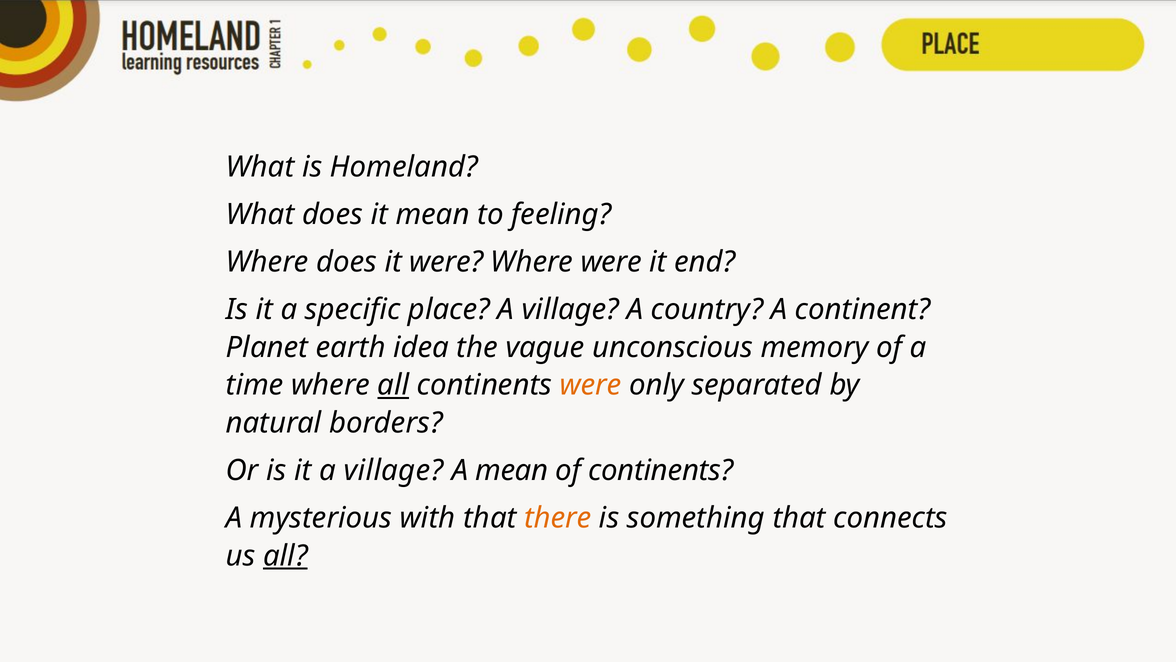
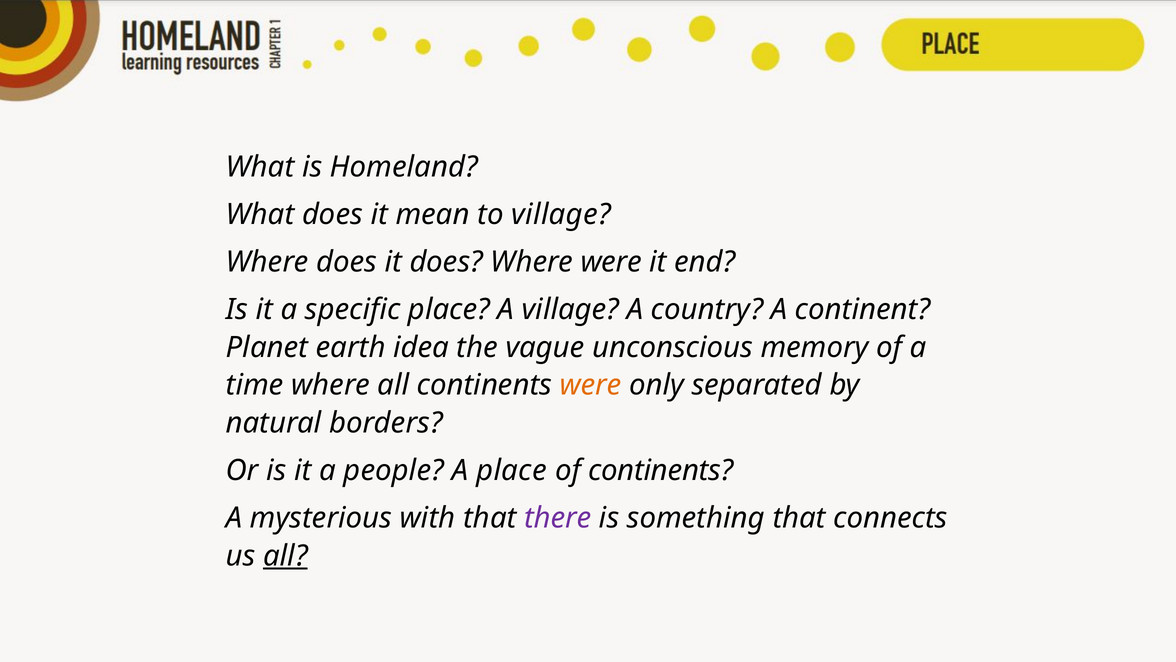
to feeling: feeling -> village (561, 214)
it were: were -> does (446, 262)
all underline: present -> none (393, 385)
it a village: village -> people (394, 470)
A mean: mean -> place (511, 470)
there colour: orange -> purple (558, 518)
